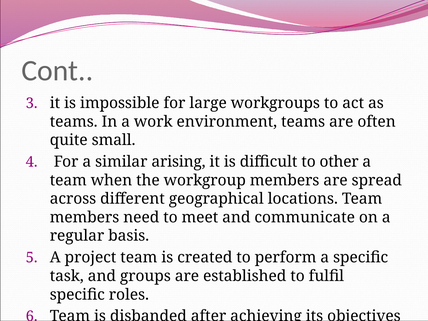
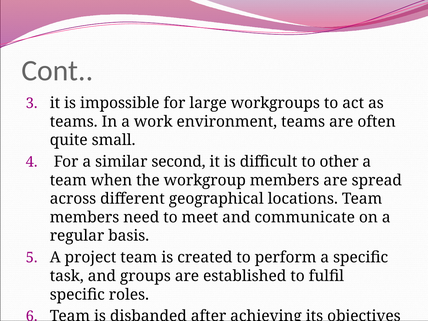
arising: arising -> second (179, 162)
